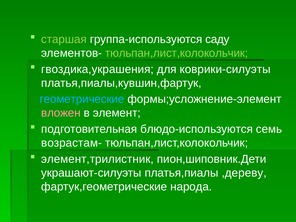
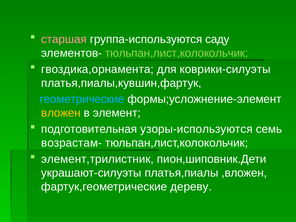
старшая colour: light green -> pink (64, 39)
гвоздика,украшения: гвоздика,украшения -> гвоздика,орнамента (97, 69)
вложен colour: pink -> yellow (61, 113)
блюдо-используются: блюдо-используются -> узоры-используются (197, 129)
,дереву: ,дереву -> ,вложен (244, 173)
народа: народа -> дереву (191, 187)
